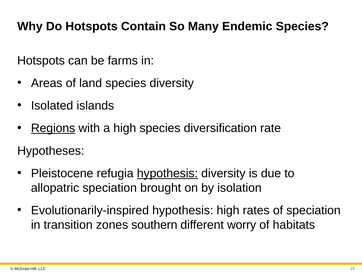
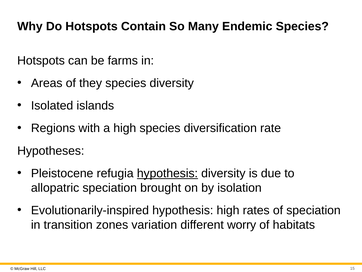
land: land -> they (91, 83)
Regions underline: present -> none (53, 128)
southern: southern -> variation (154, 225)
